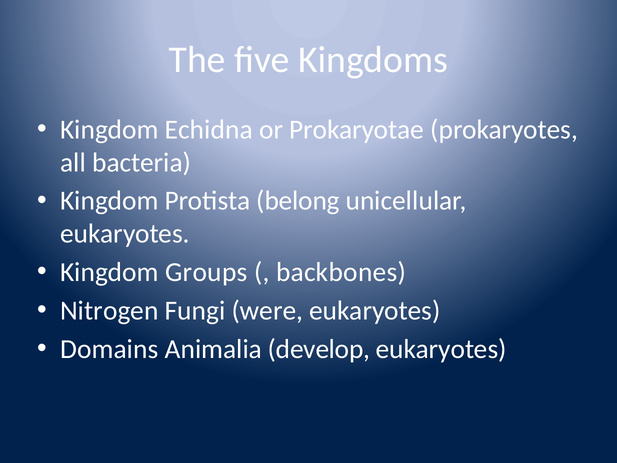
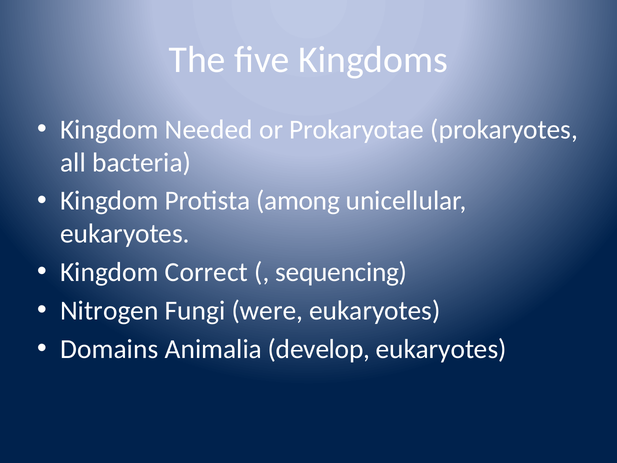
Echidna: Echidna -> Needed (209, 129)
belong: belong -> among (298, 201)
Groups: Groups -> Correct (206, 272)
backbones: backbones -> sequencing (341, 272)
